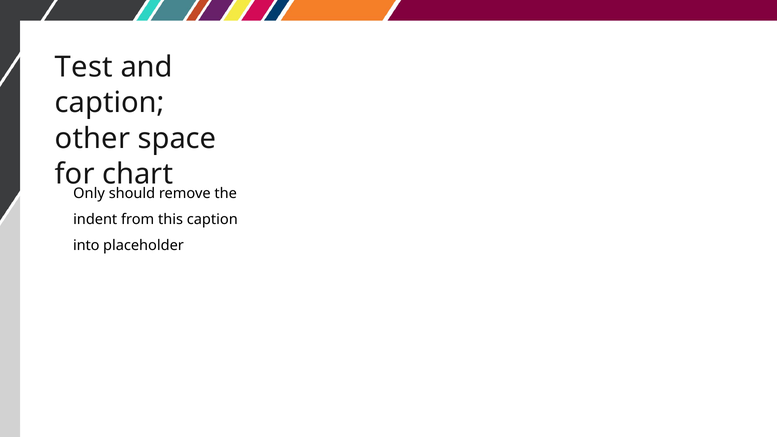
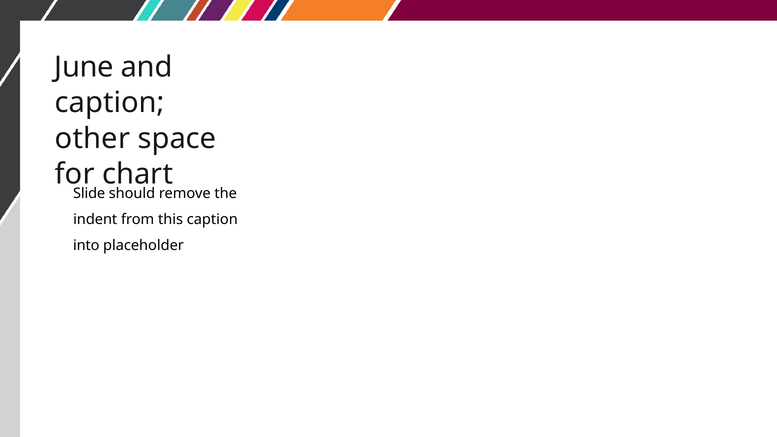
Test: Test -> June (84, 67)
Only: Only -> Slide (89, 194)
